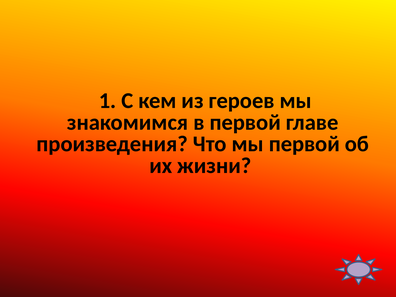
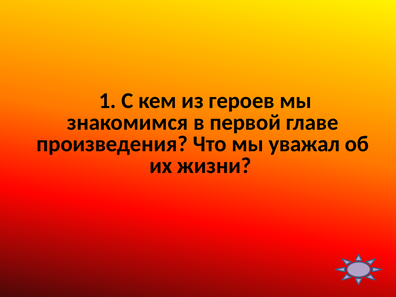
мы первой: первой -> уважал (304, 144)
